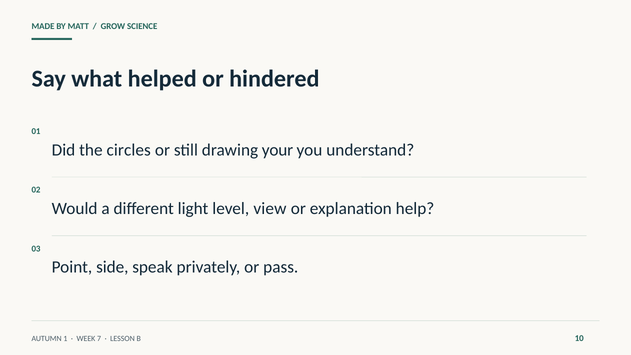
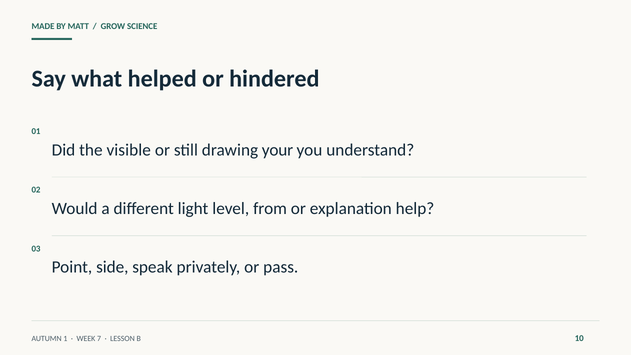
circles: circles -> visible (129, 150)
view: view -> from (270, 208)
